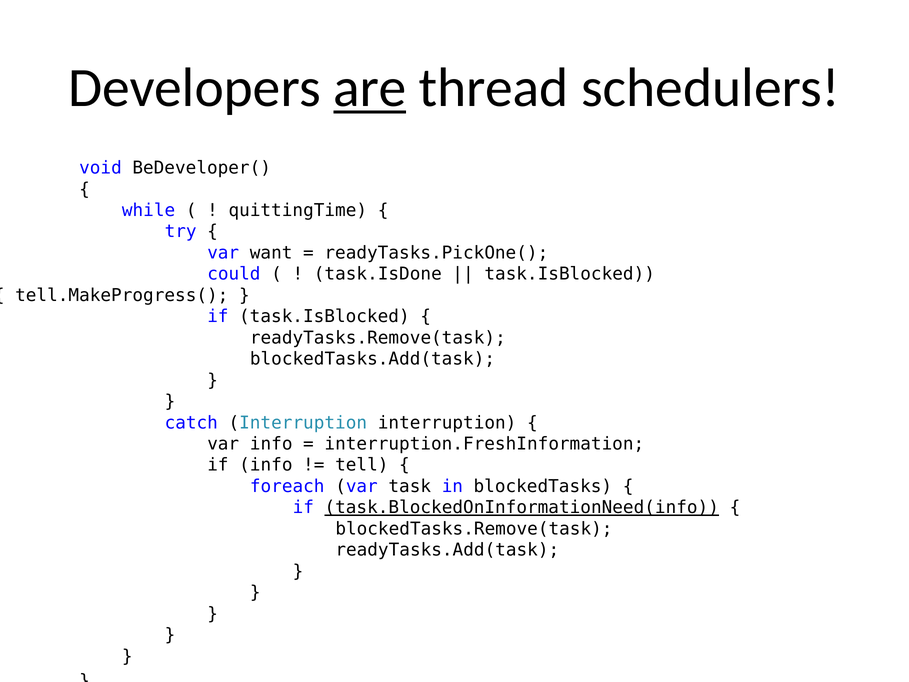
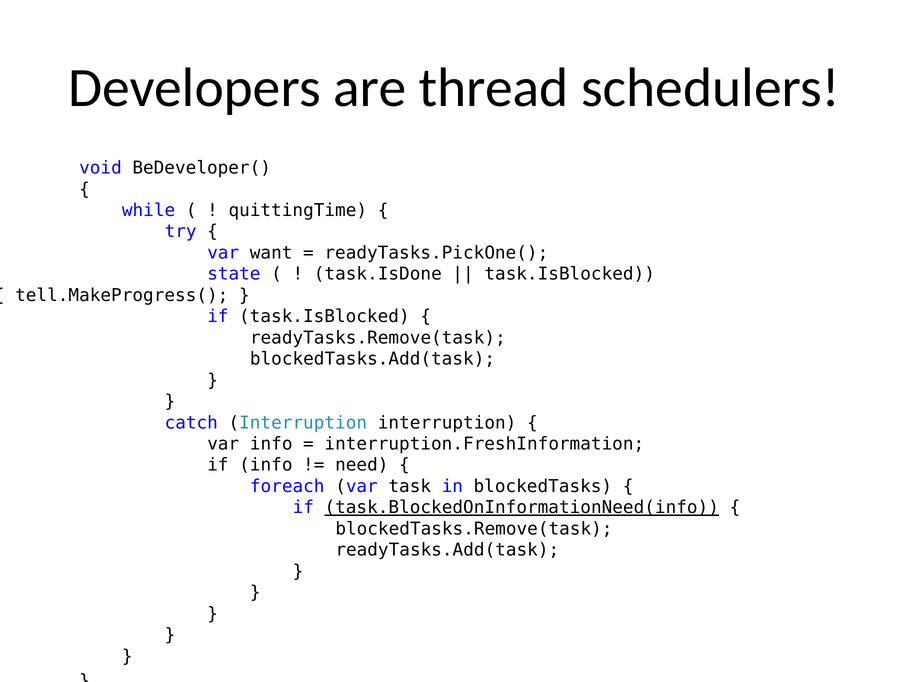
are underline: present -> none (370, 88)
could: could -> state (234, 274)
tell: tell -> need (362, 465)
